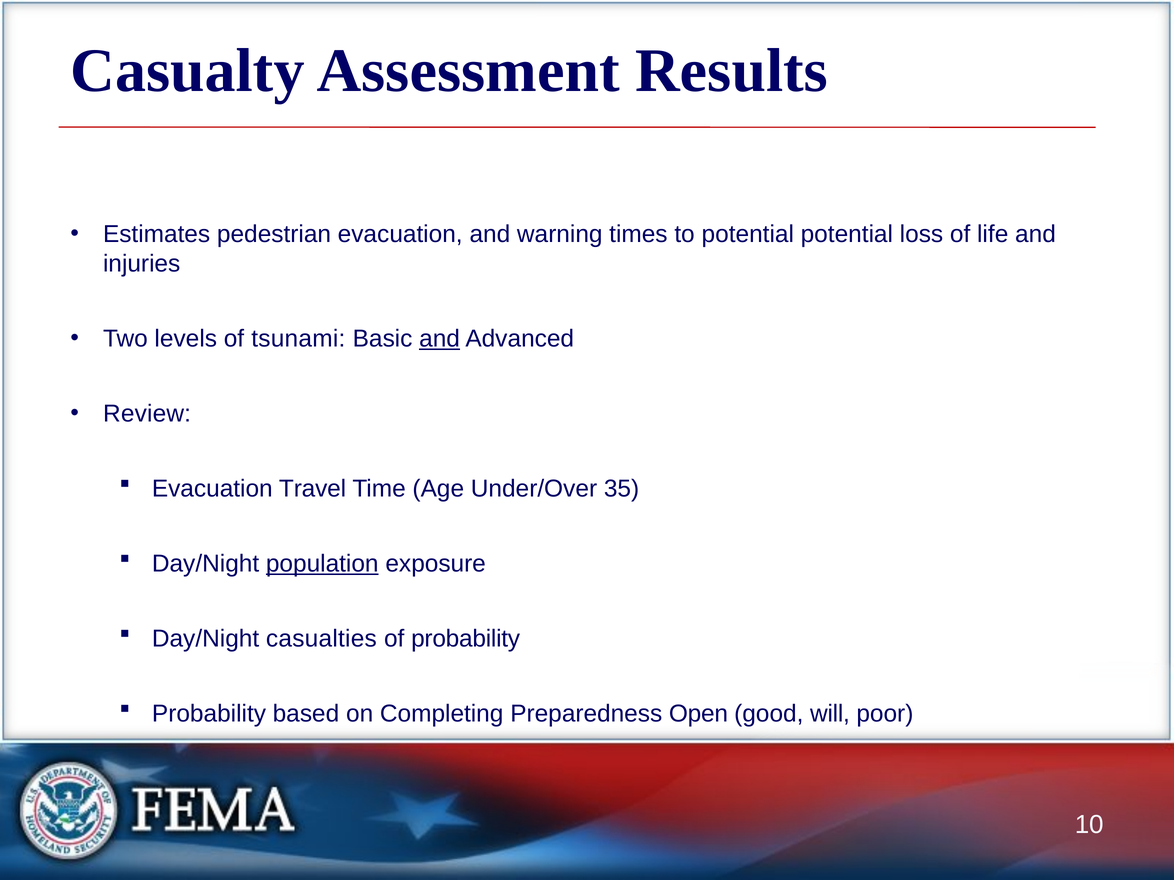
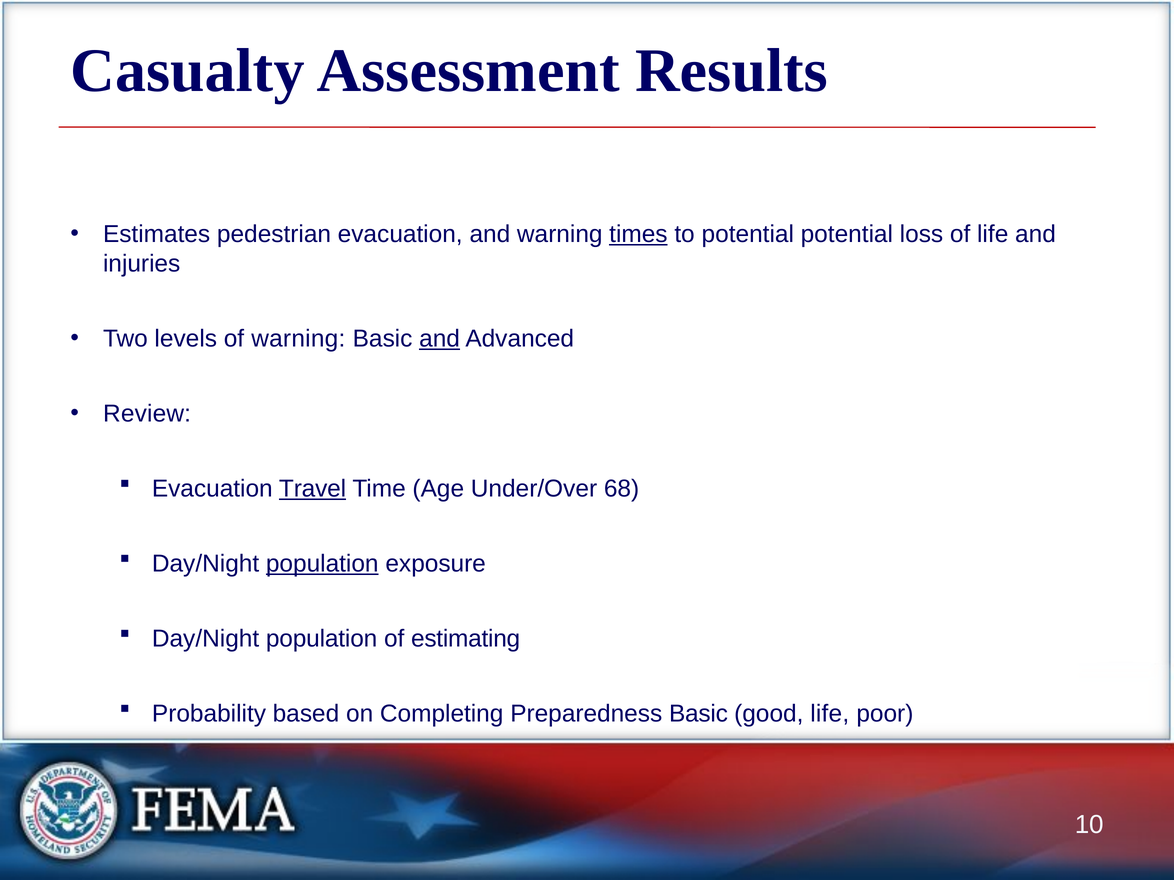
times underline: none -> present (638, 234)
of tsunami: tsunami -> warning (298, 339)
Travel underline: none -> present (313, 489)
35: 35 -> 68 (622, 489)
casualties: casualties -> population (322, 639)
of probability: probability -> estimating (466, 639)
Preparedness Open: Open -> Basic (698, 714)
good will: will -> life (830, 714)
